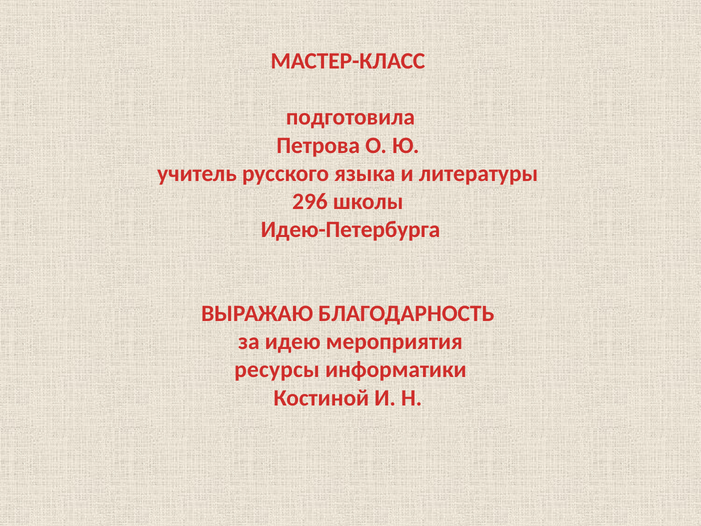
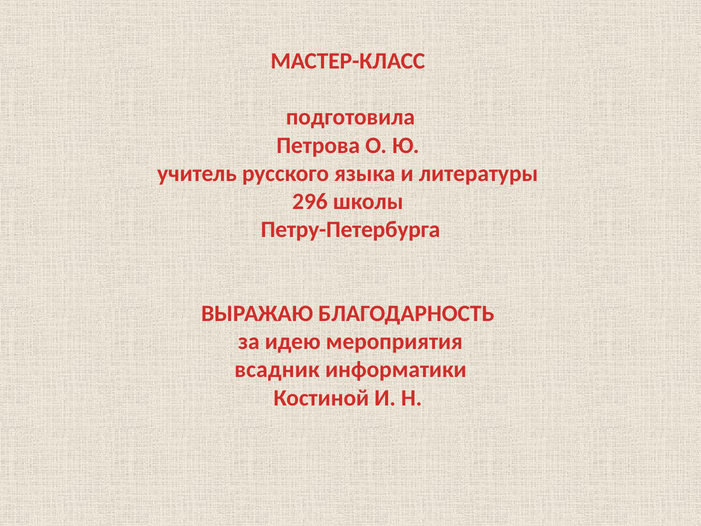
Идею-Петербурга: Идею-Петербурга -> Петру-Петербурга (351, 229)
ресурсы: ресурсы -> всадник (277, 370)
